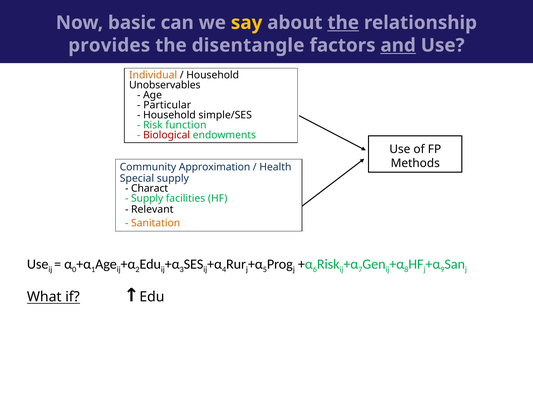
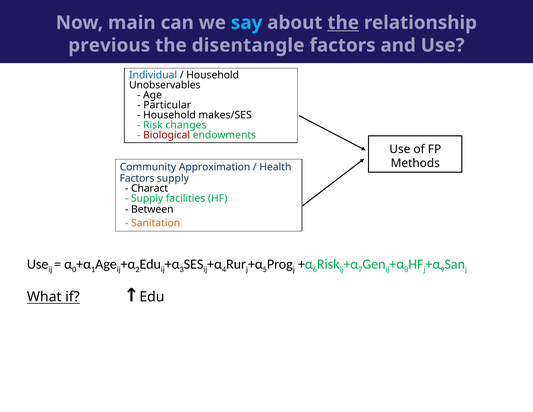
basic: basic -> main (132, 23)
say colour: yellow -> light blue (247, 23)
provides: provides -> previous (109, 45)
and underline: present -> none (398, 45)
Individual colour: orange -> blue (153, 75)
simple/SES: simple/SES -> makes/SES (225, 115)
function: function -> changes (186, 125)
Special: Special -> Factors (137, 178)
Relevant: Relevant -> Between (152, 209)
